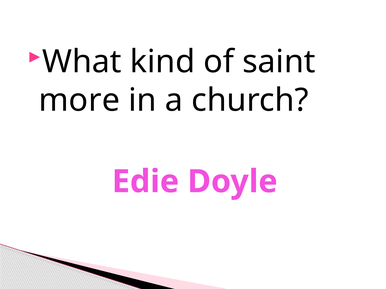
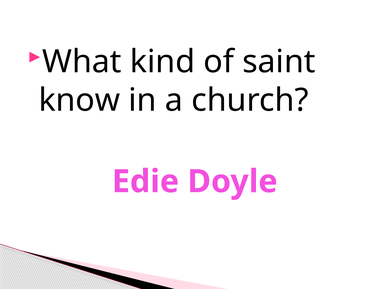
more: more -> know (79, 100)
